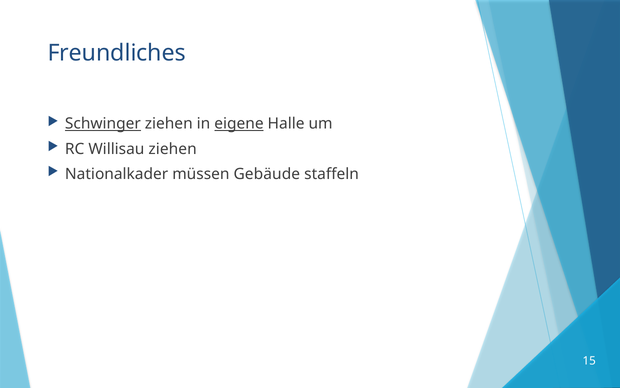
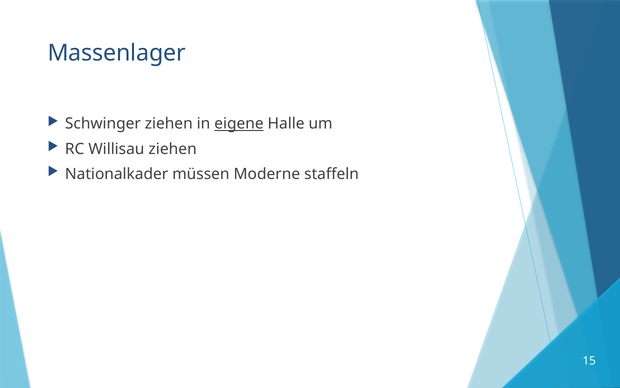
Freundliches: Freundliches -> Massenlager (117, 53)
Schwinger underline: present -> none (103, 124)
Gebäude: Gebäude -> Moderne (267, 174)
